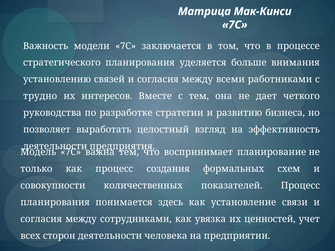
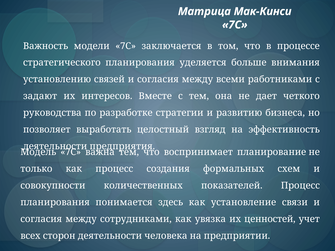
трудно: трудно -> задают (40, 96)
